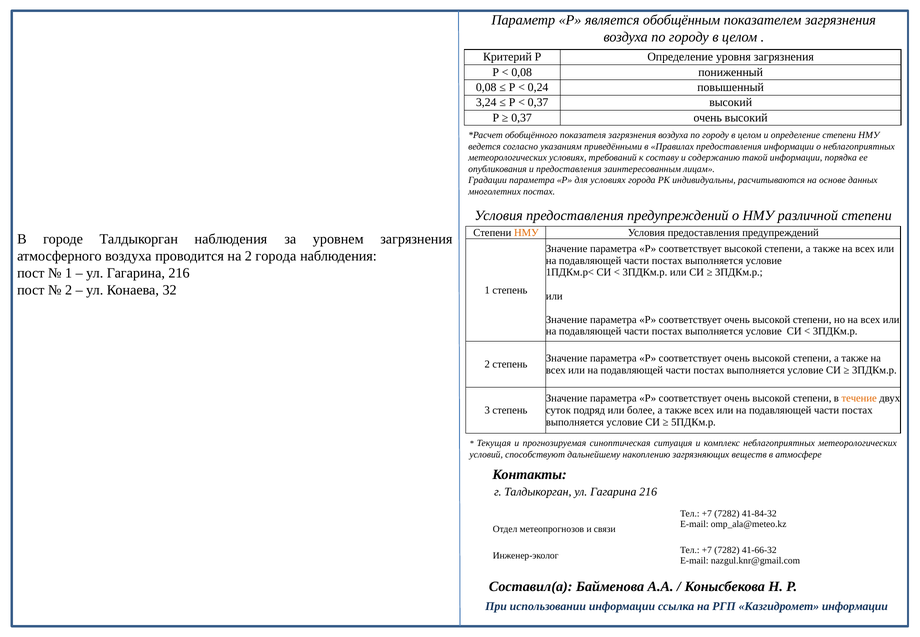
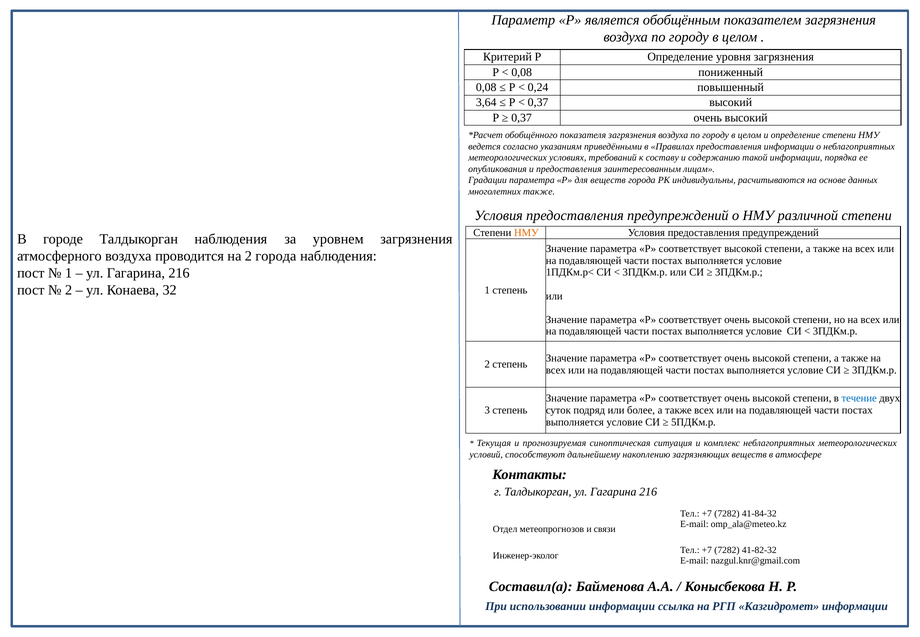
3,24: 3,24 -> 3,64 (486, 102)
для условиях: условиях -> веществ (608, 180)
многолетних постах: постах -> также (539, 192)
течение colour: orange -> blue (859, 398)
41-66-32: 41-66-32 -> 41-82-32 (759, 550)
